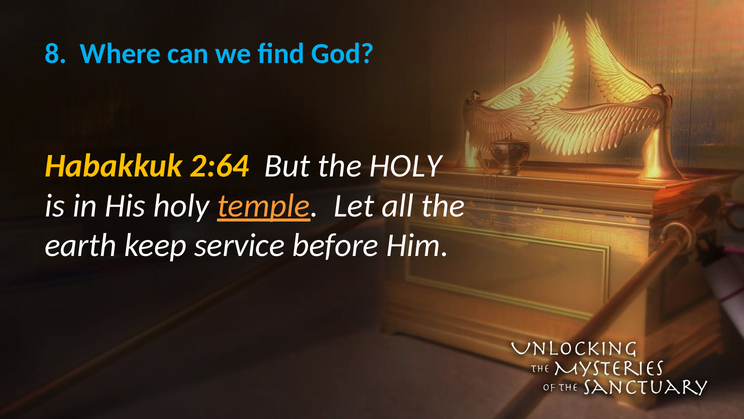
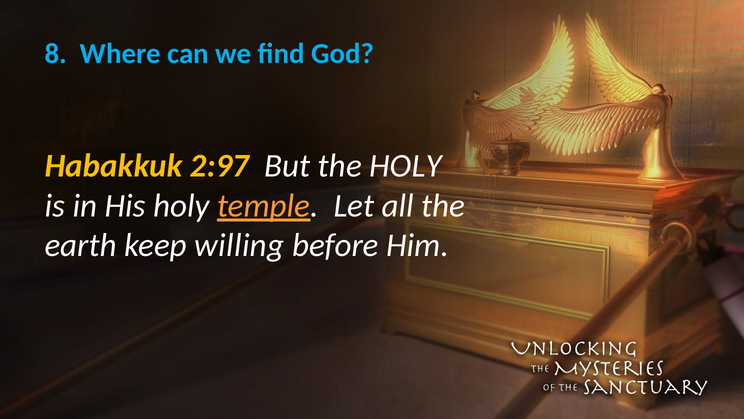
2:64: 2:64 -> 2:97 (219, 166)
service: service -> willing (239, 245)
